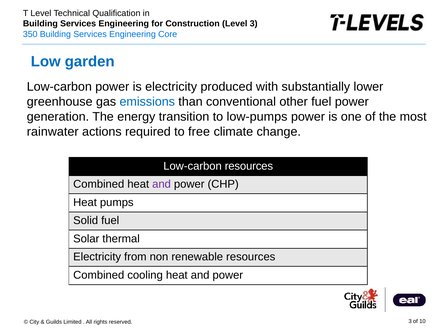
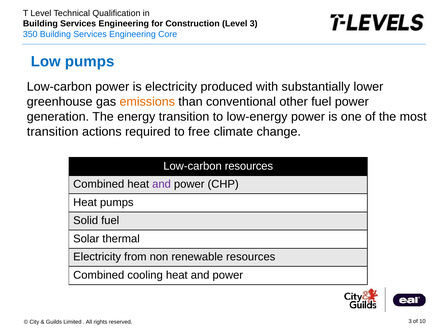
Low garden: garden -> pumps (90, 62)
emissions colour: blue -> orange (147, 102)
low-pumps: low-pumps -> low-energy (257, 117)
rainwater: rainwater -> transition (53, 132)
